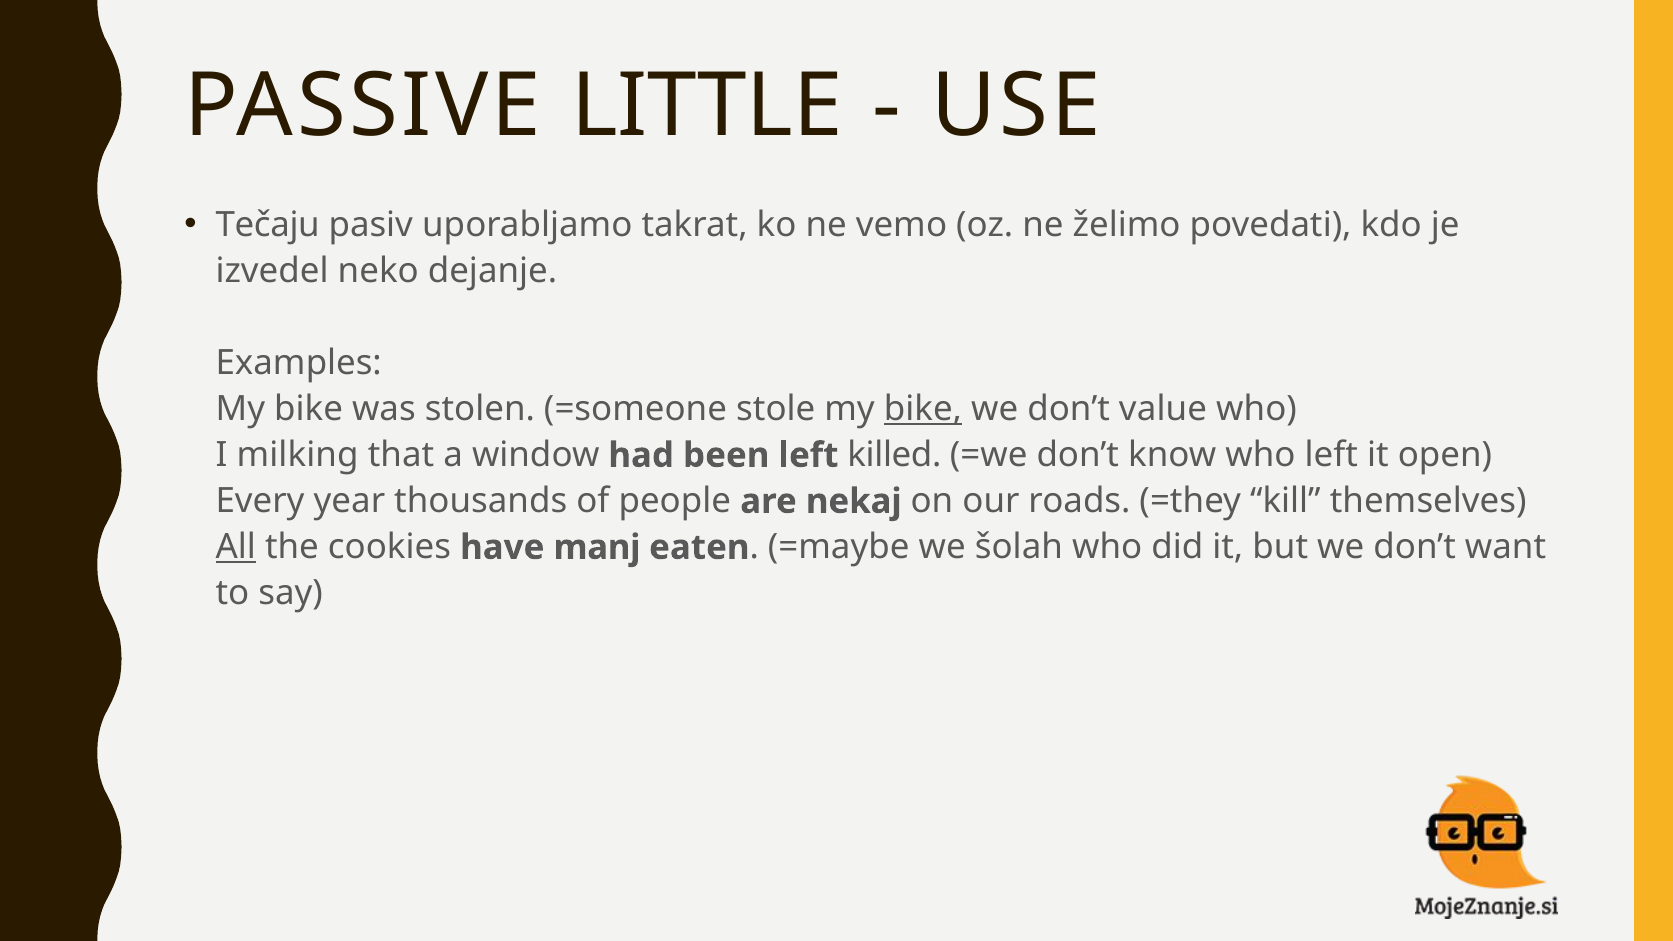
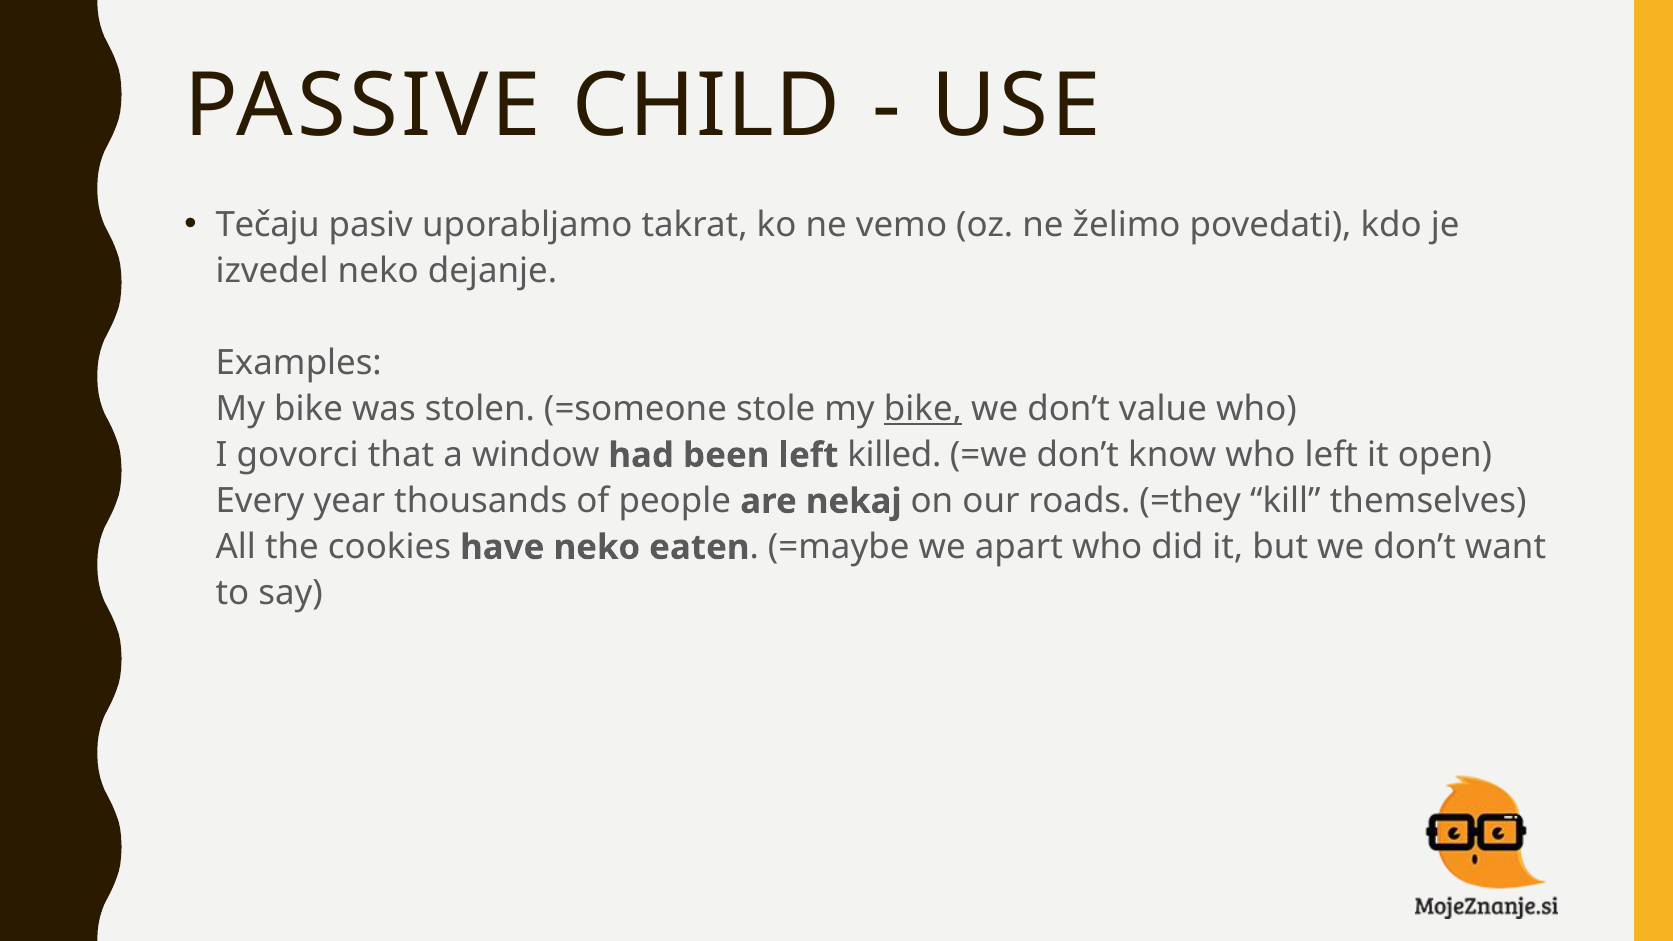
LITTLE: LITTLE -> CHILD (706, 106)
milking: milking -> govorci (298, 455)
All underline: present -> none (236, 547)
have manj: manj -> neko (597, 547)
šolah: šolah -> apart (1019, 547)
